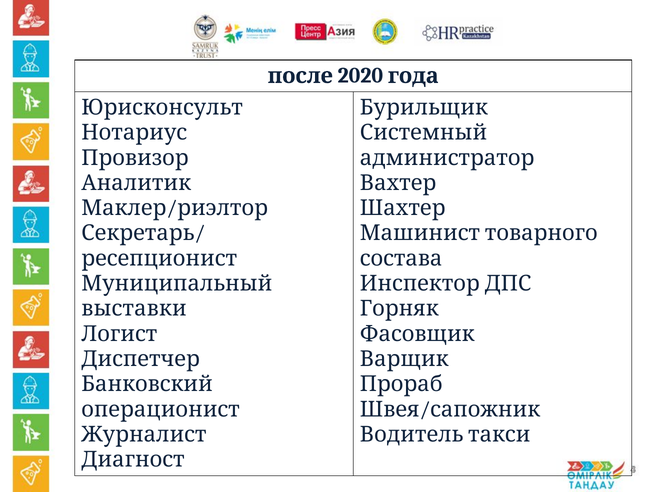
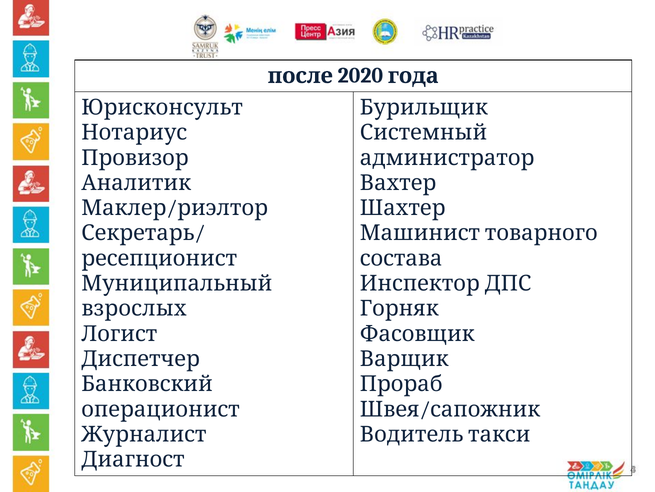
выставки: выставки -> взрослых (134, 308)
